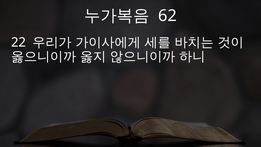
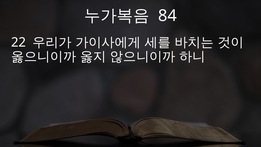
62: 62 -> 84 (168, 16)
